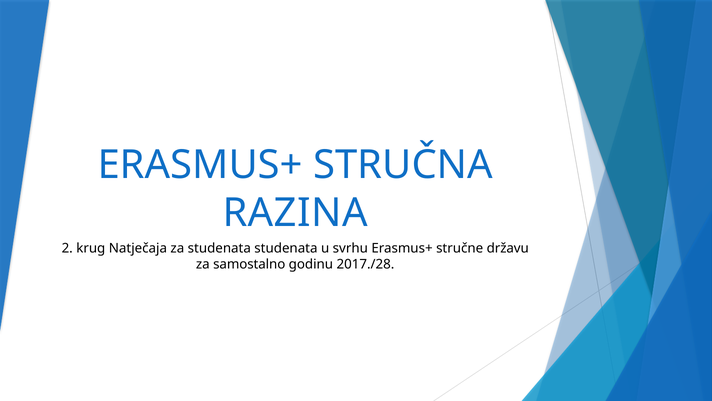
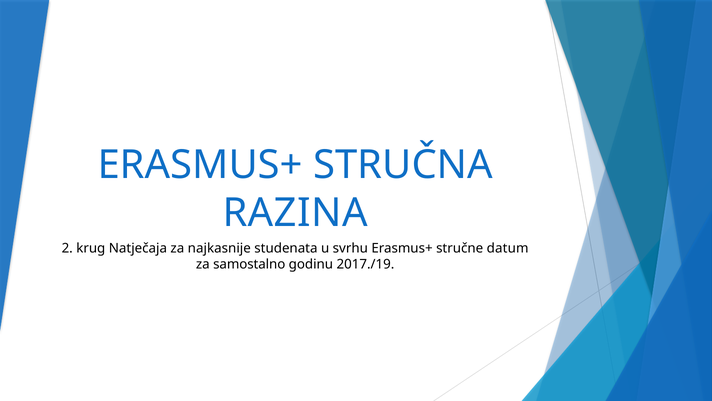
za studenata: studenata -> najkasnije (219, 248)
državu: državu -> datum (508, 248)
2017./28: 2017./28 -> 2017./19 (365, 264)
